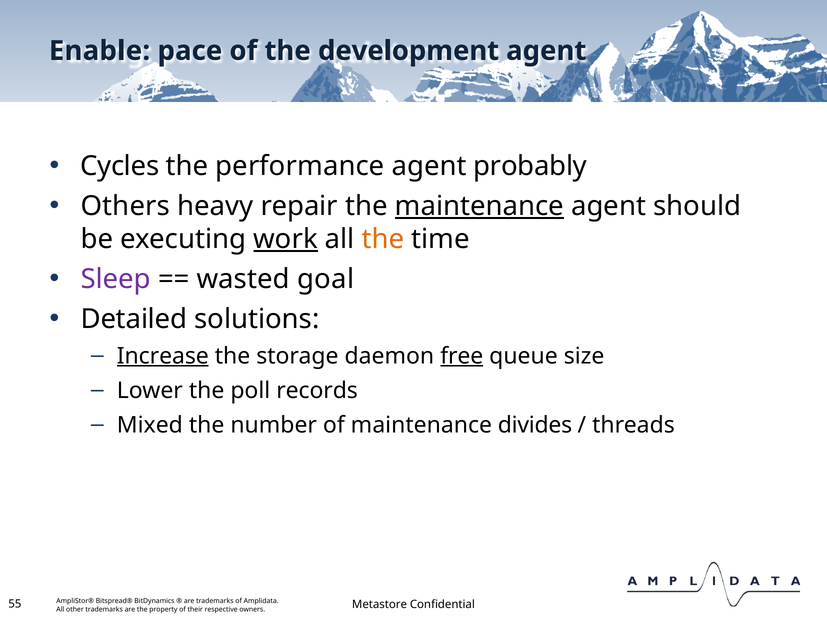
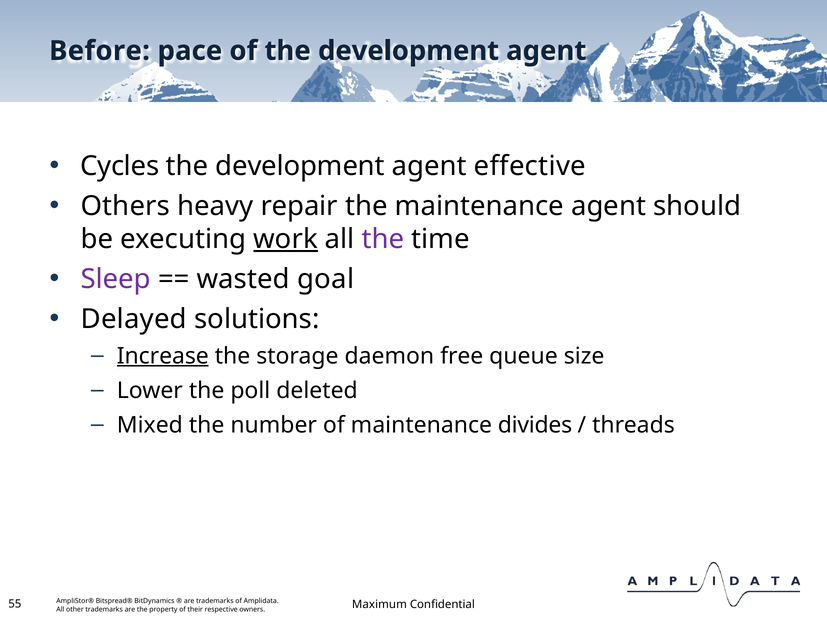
Enable: Enable -> Before (99, 51)
performance: performance -> development (300, 166)
probably: probably -> effective (530, 166)
maintenance underline: present -> none (479, 206)
the colour: orange -> purple (383, 239)
Detailed: Detailed -> Delayed (134, 319)
free underline: present -> none (462, 356)
records: records -> deleted (317, 391)
Metastore: Metastore -> Maximum (379, 605)
